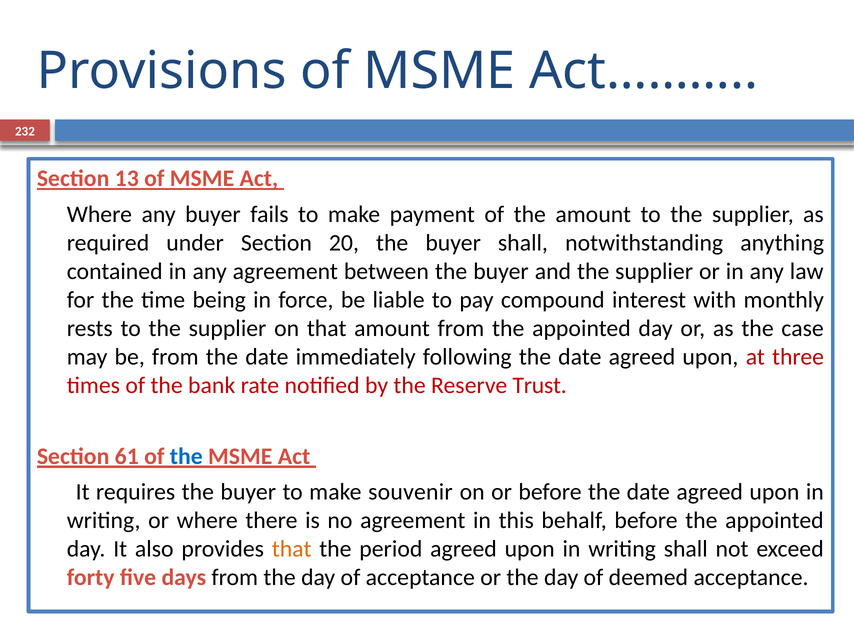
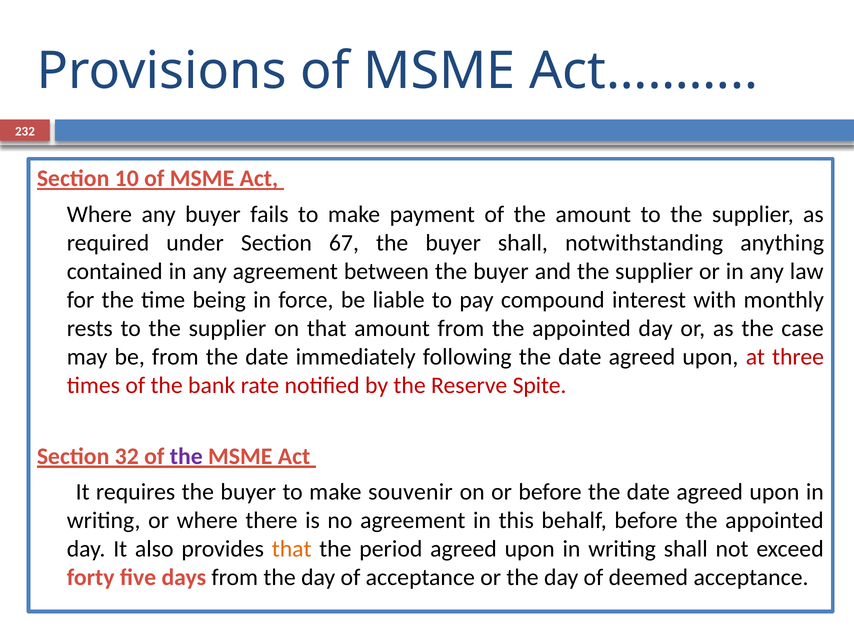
13: 13 -> 10 (127, 179)
20: 20 -> 67 (344, 243)
Trust: Trust -> Spite (540, 386)
61: 61 -> 32 (127, 457)
the colour: blue -> purple (186, 457)
